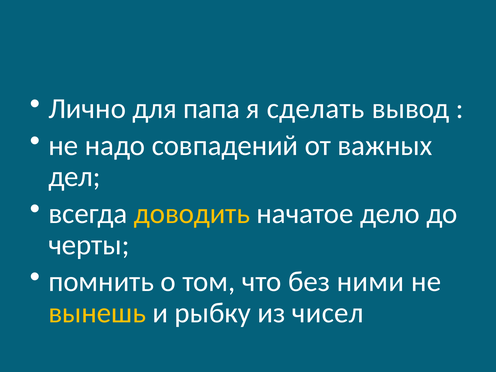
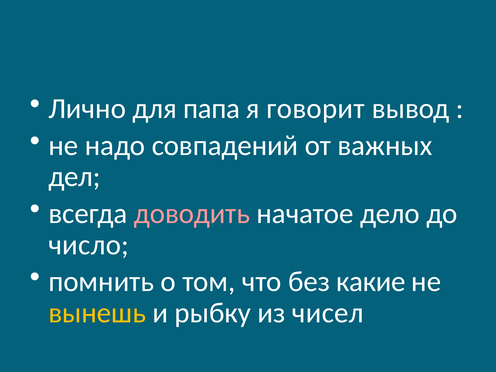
сделать: сделать -> говорит (316, 109)
доводить colour: yellow -> pink (192, 214)
черты: черты -> число (89, 245)
ними: ними -> какие (371, 282)
